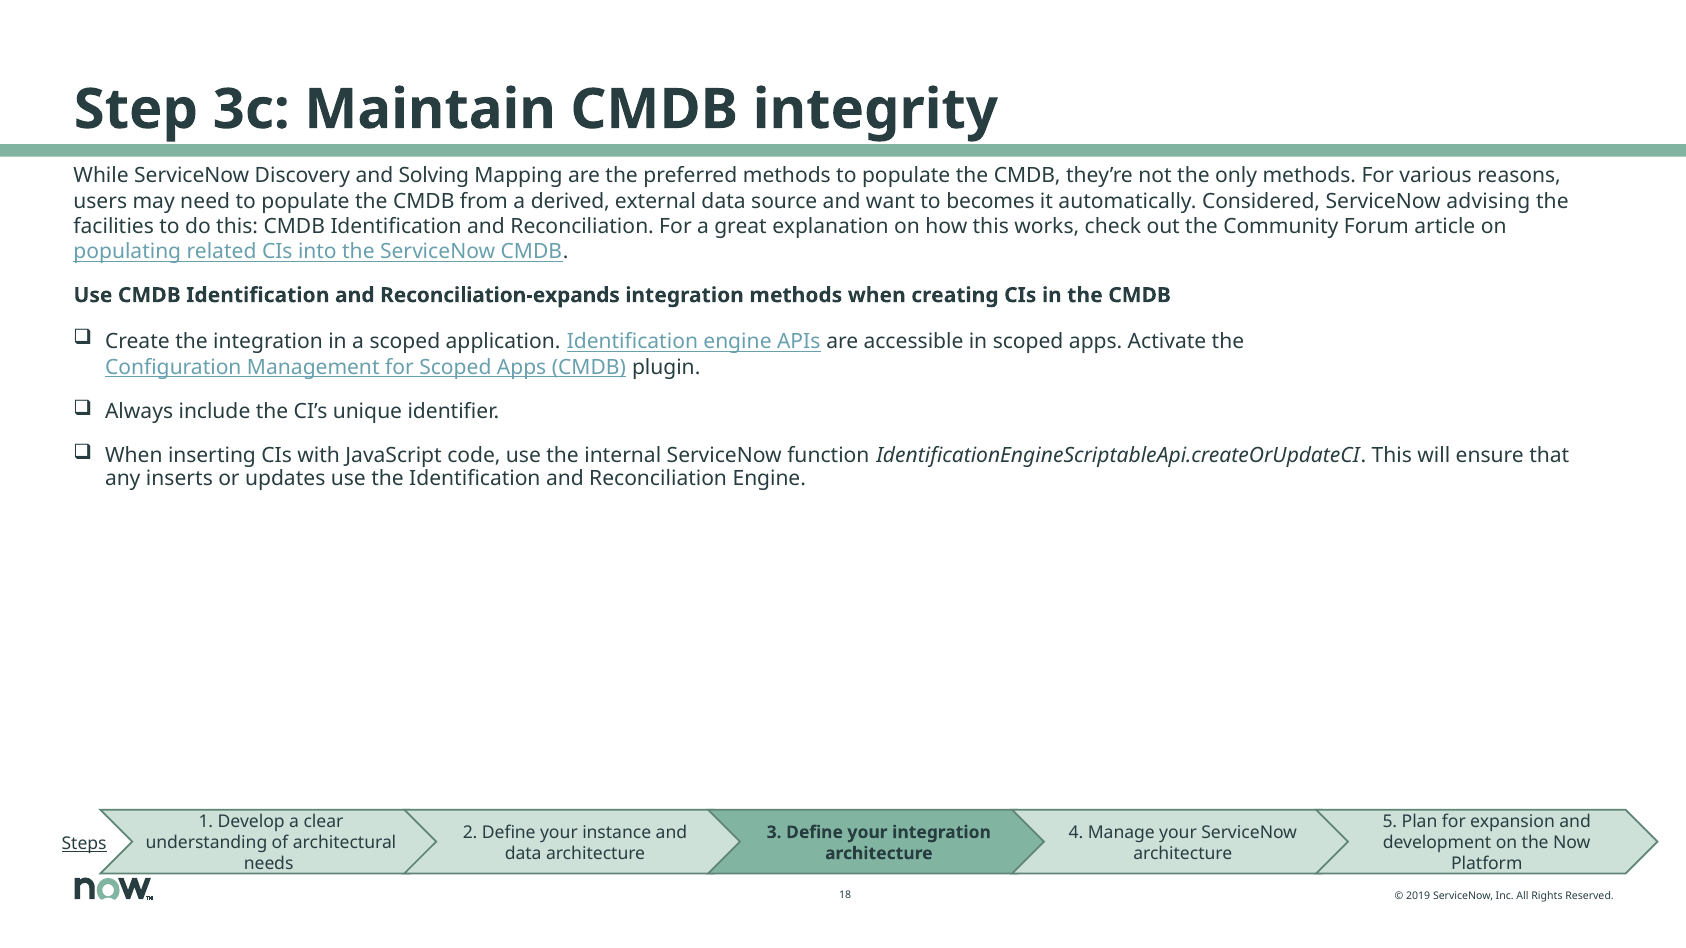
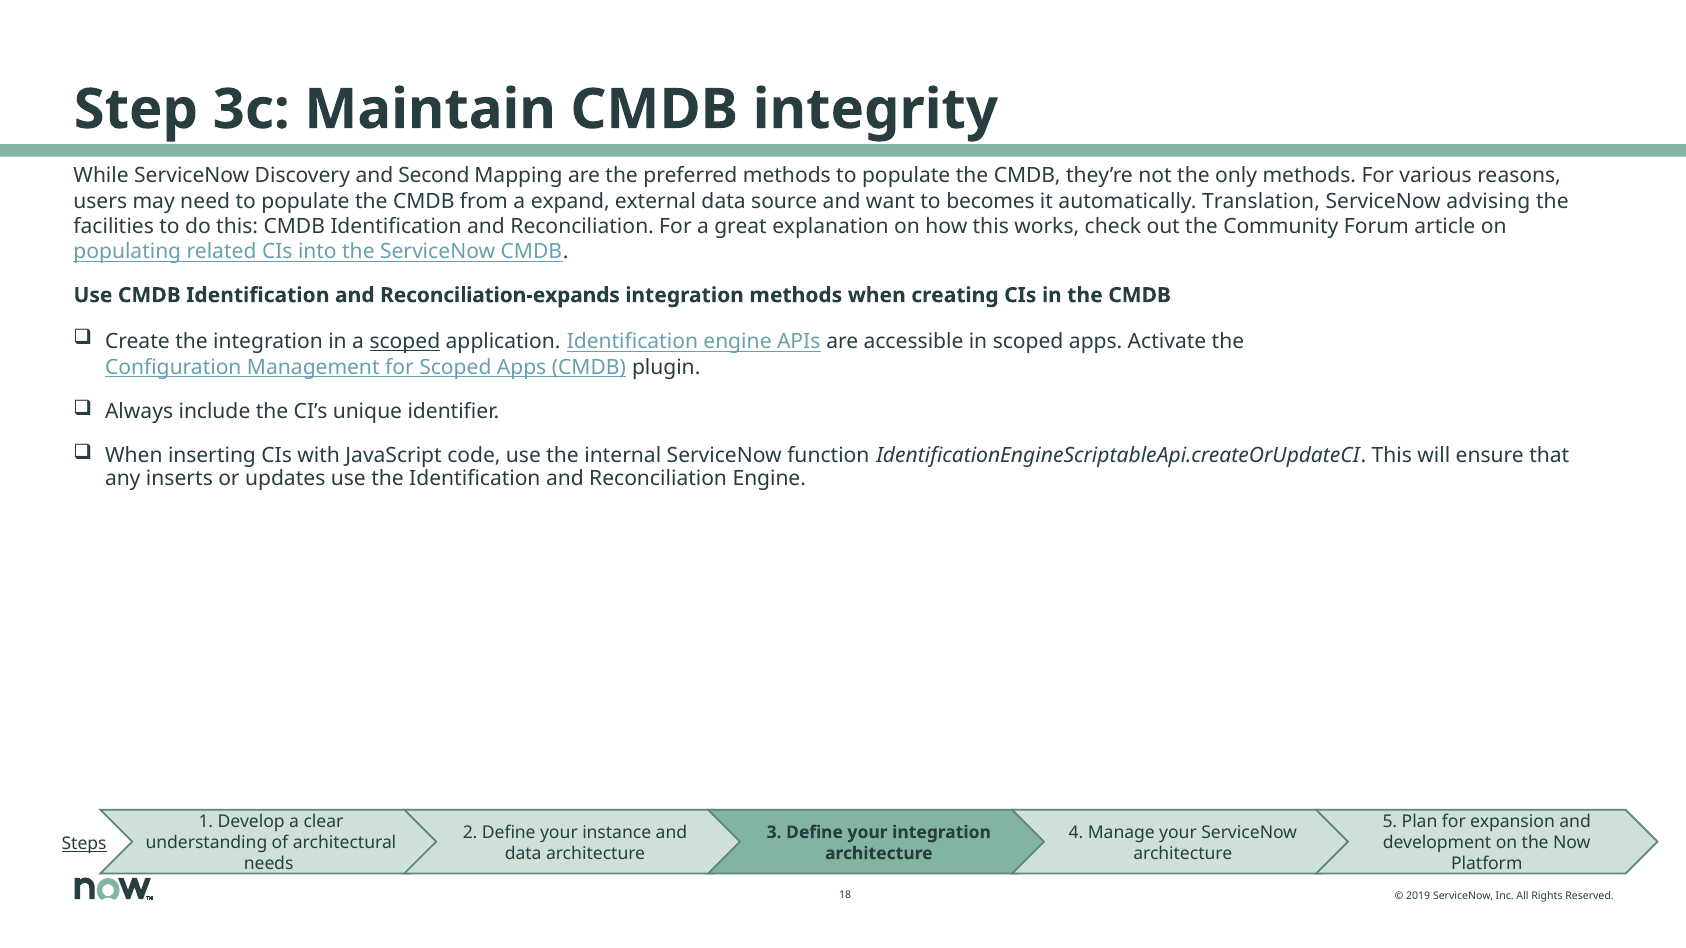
Solving: Solving -> Second (434, 176)
derived: derived -> expand (570, 201)
Considered: Considered -> Translation (1261, 201)
scoped underline: none -> present (405, 342)
